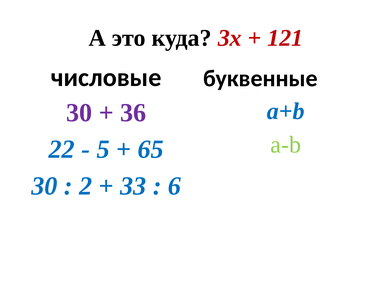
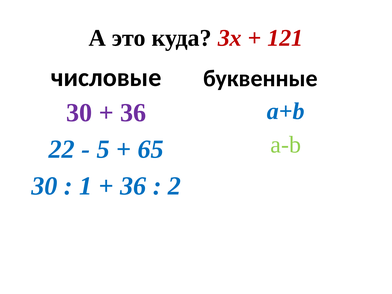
2: 2 -> 1 (86, 186)
33: 33 -> 36 (133, 186)
6: 6 -> 2 (175, 186)
